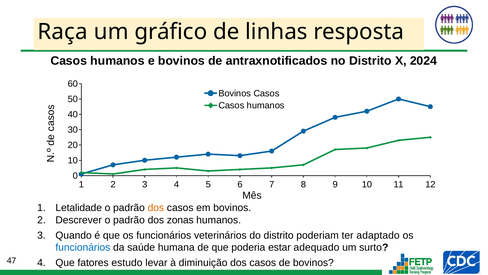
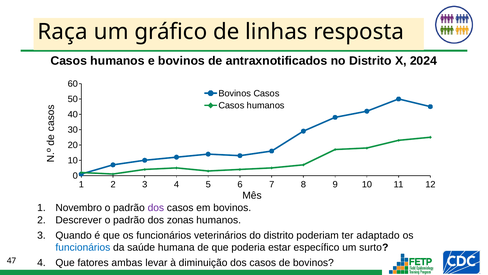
Letalidade: Letalidade -> Novembro (79, 207)
dos colour: orange -> purple (156, 207)
adequado: adequado -> específico (316, 247)
estudo: estudo -> ambas (127, 262)
